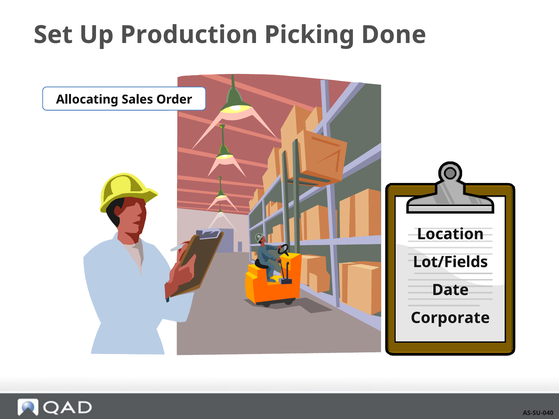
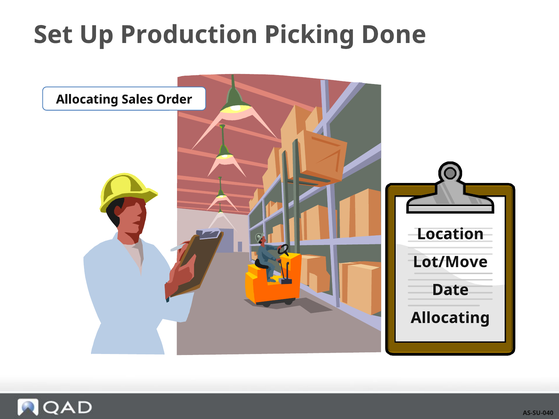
Lot/Fields: Lot/Fields -> Lot/Move (450, 262)
Corporate: Corporate -> Allocating (450, 318)
